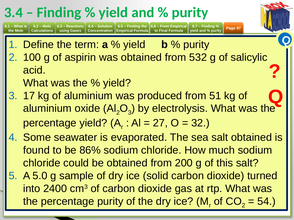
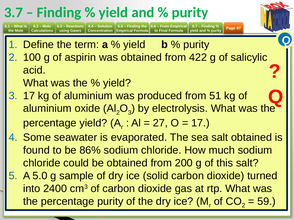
3.4: 3.4 -> 3.7 (13, 13)
532: 532 -> 422 (198, 58)
32: 32 -> 17 (200, 123)
54: 54 -> 59 (266, 202)
